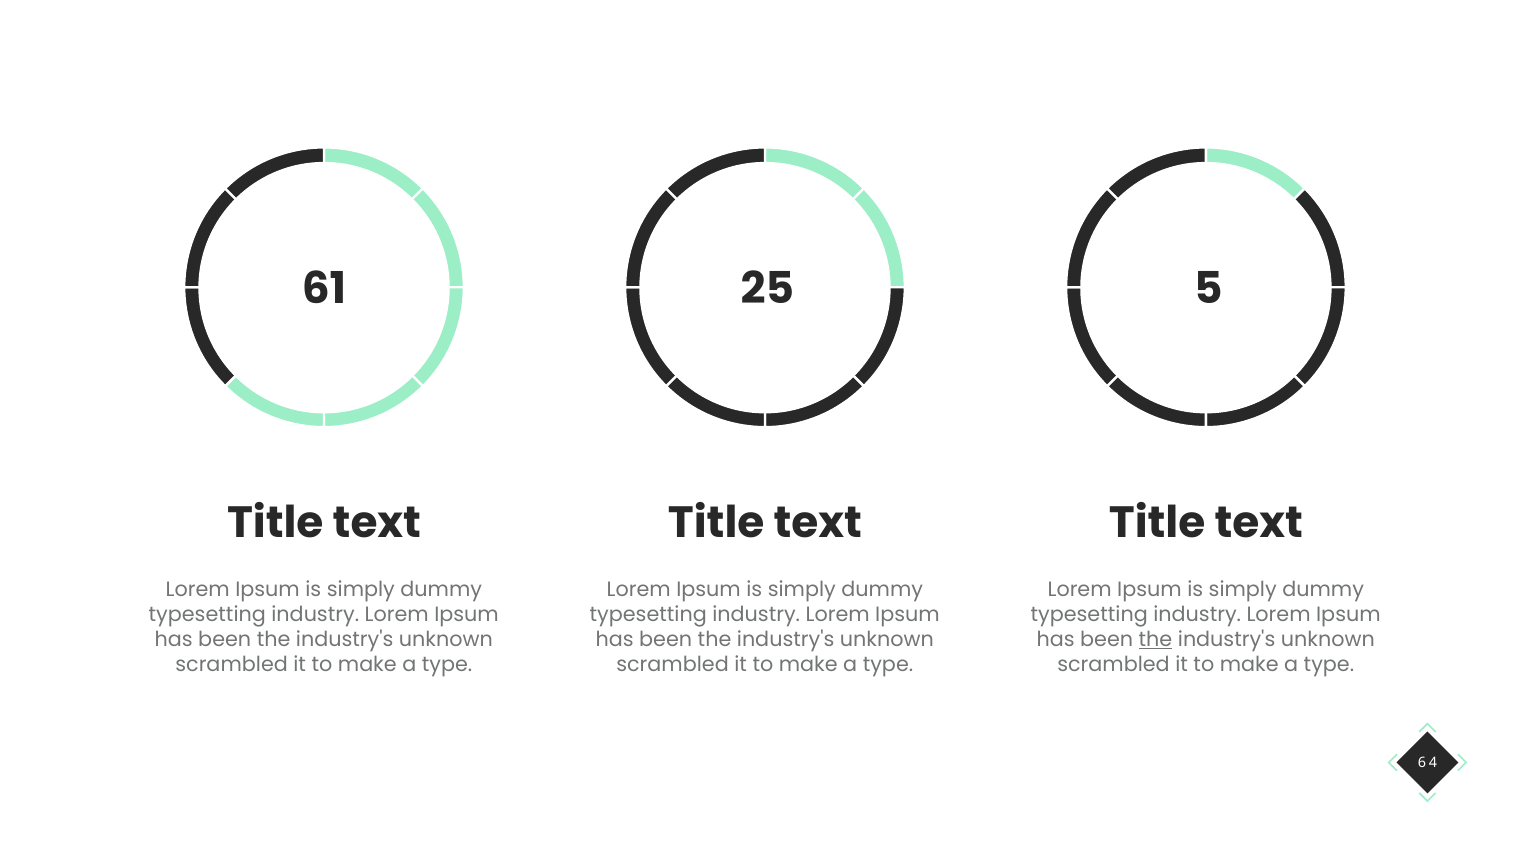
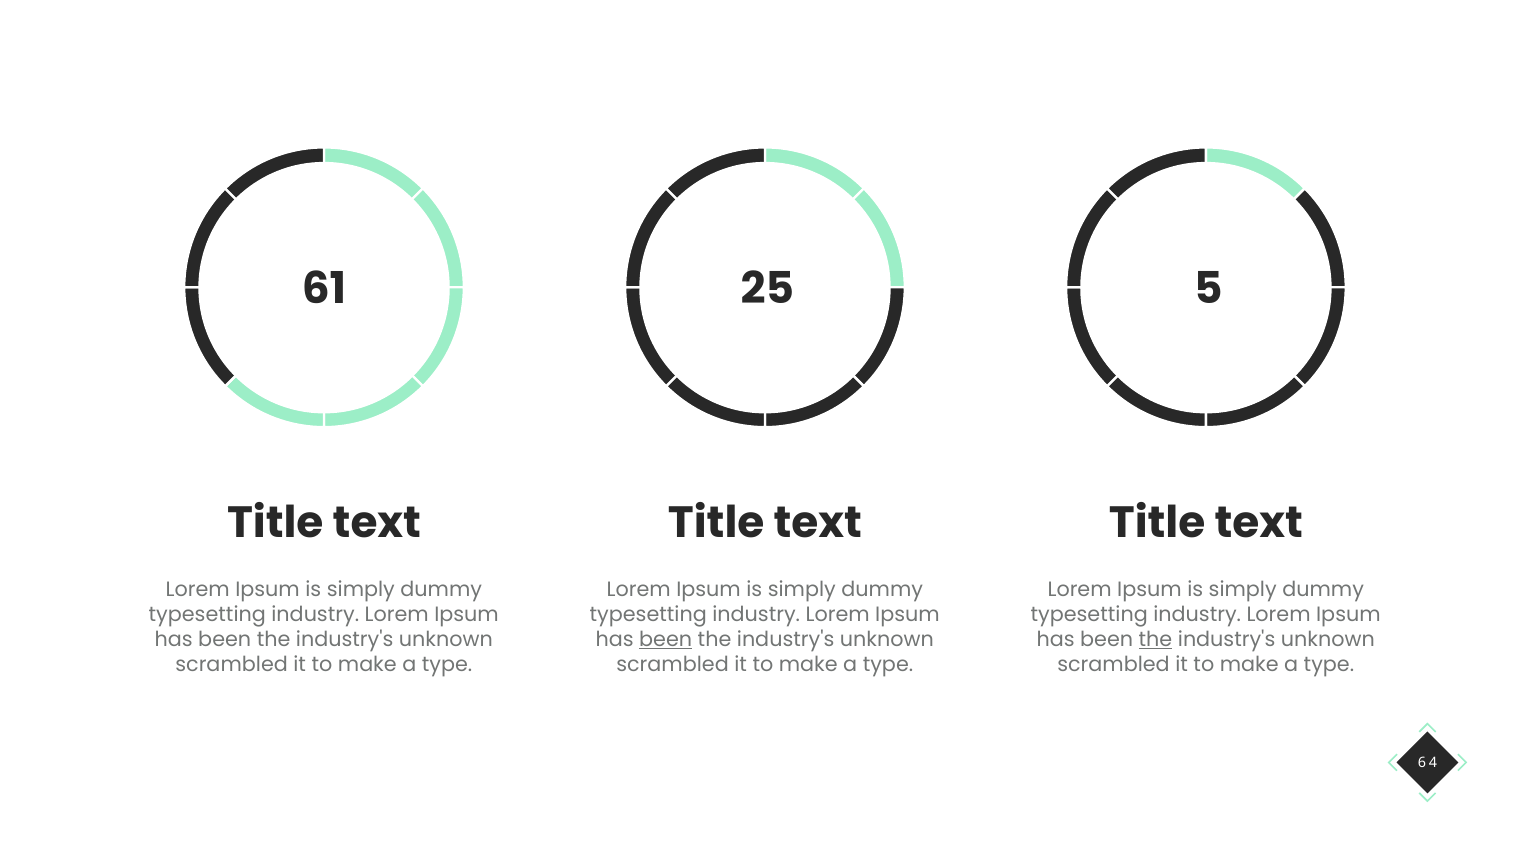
been underline: none -> present (666, 639)
